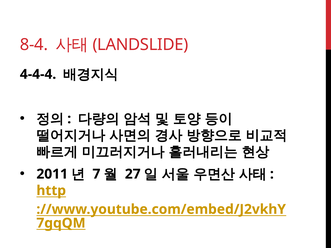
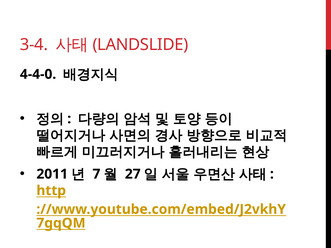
8-4: 8-4 -> 3-4 (34, 45)
4-4-4: 4-4-4 -> 4-4-0 (38, 74)
